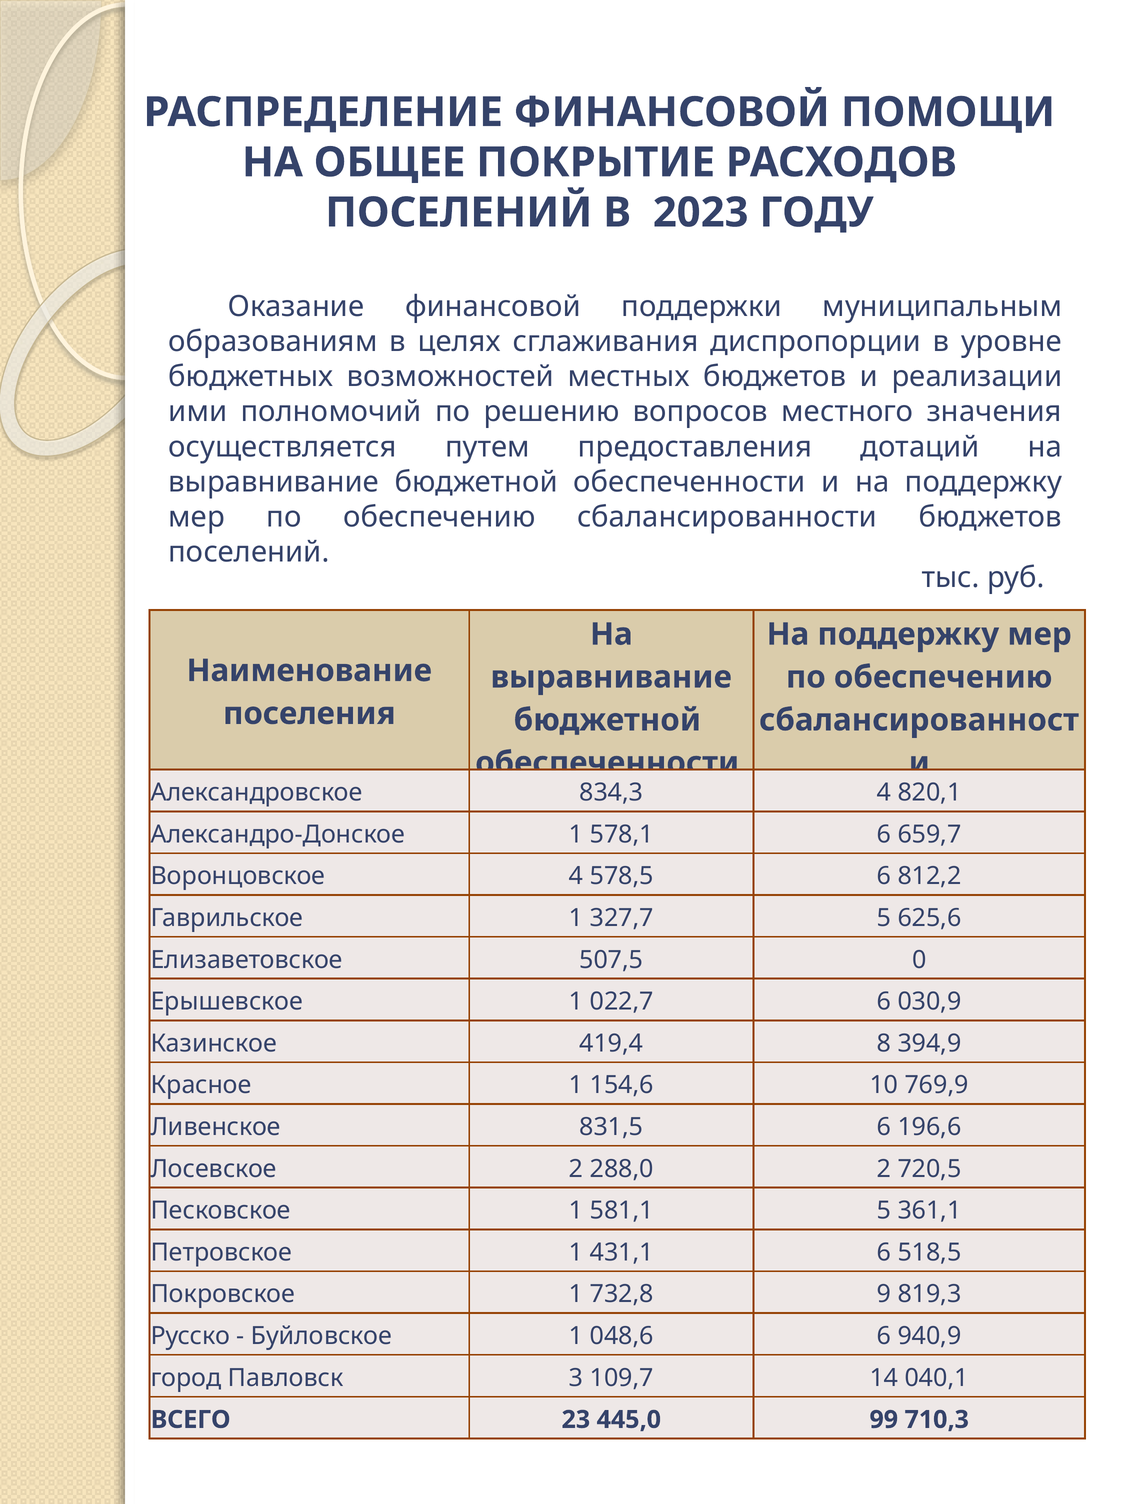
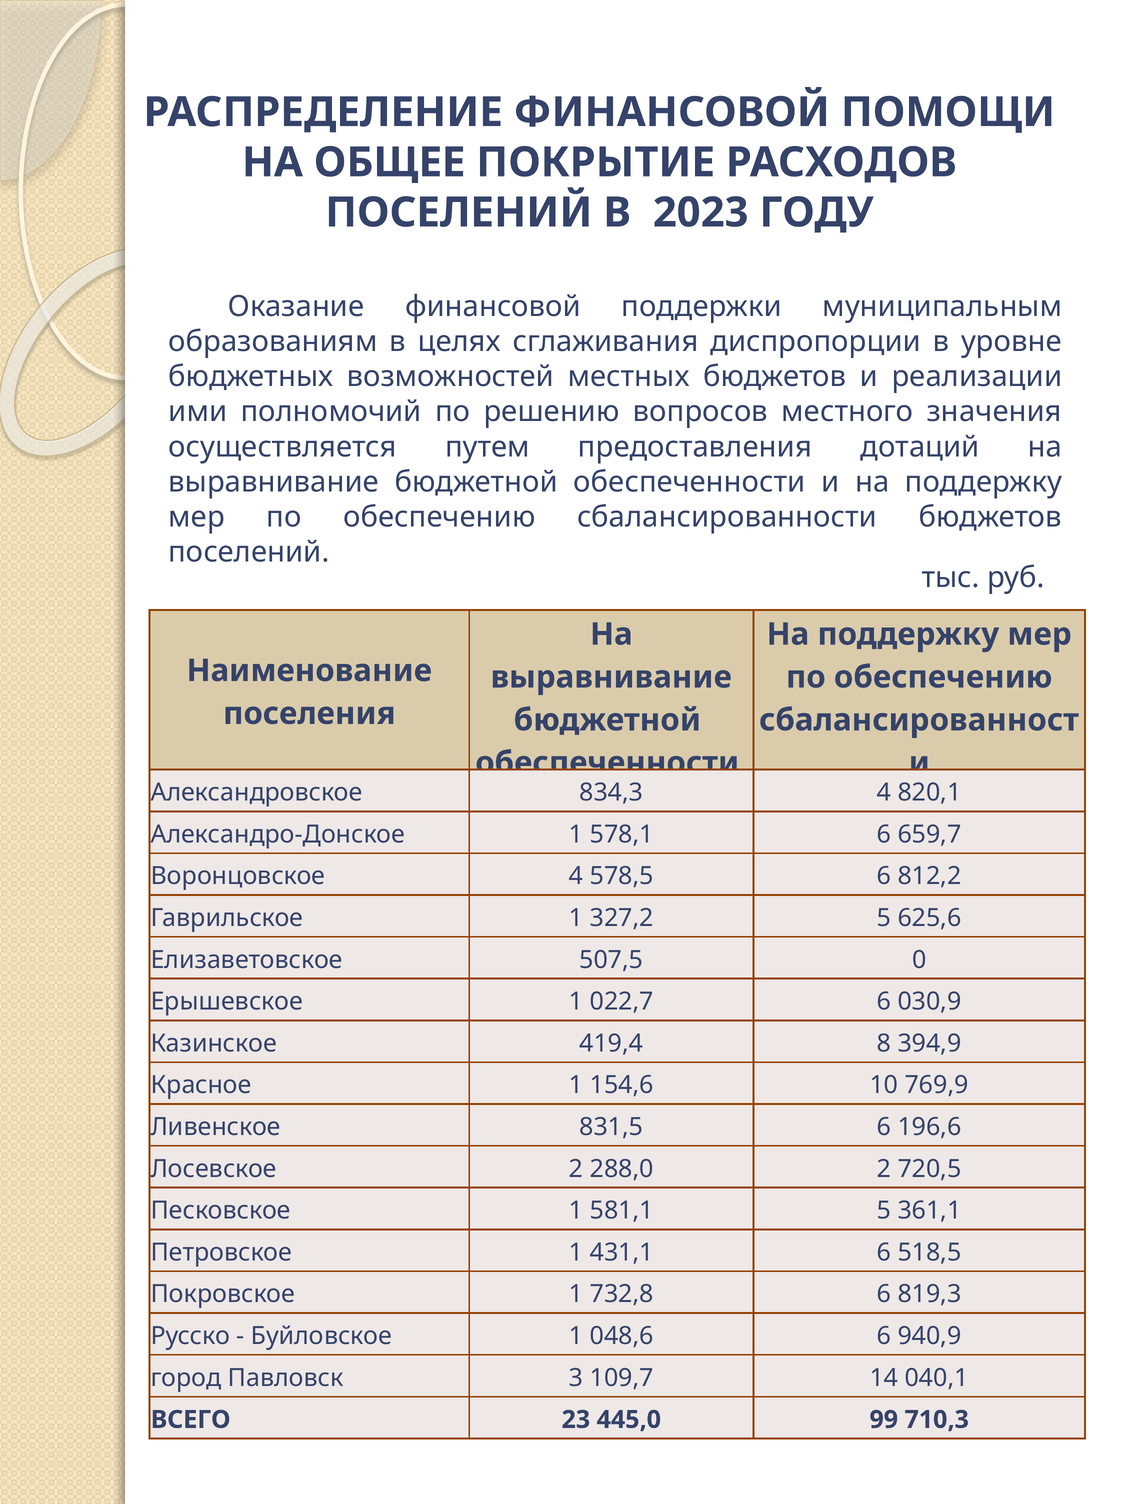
327,7: 327,7 -> 327,2 (622, 918)
732,8 9: 9 -> 6 (884, 1294)
